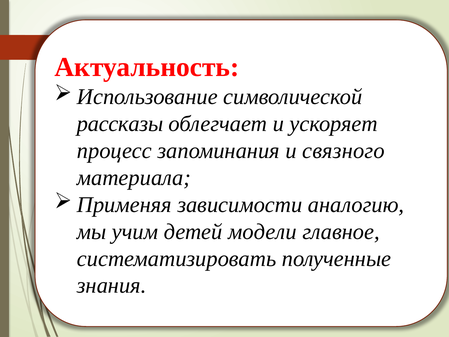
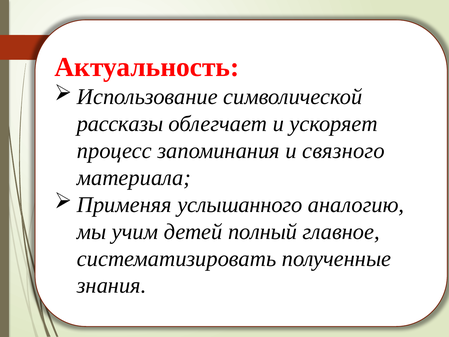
зависимости: зависимости -> услышанного (240, 205)
модели: модели -> полный (263, 231)
